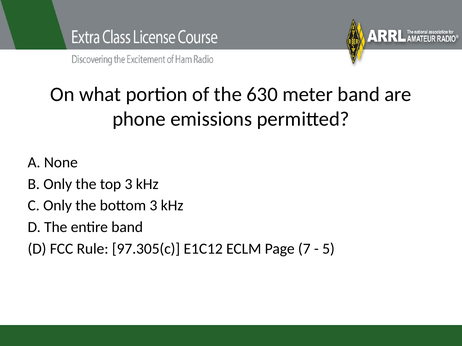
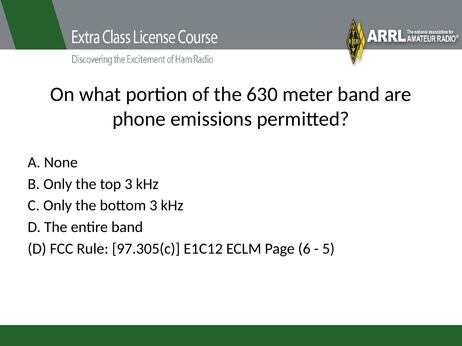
7: 7 -> 6 (304, 249)
